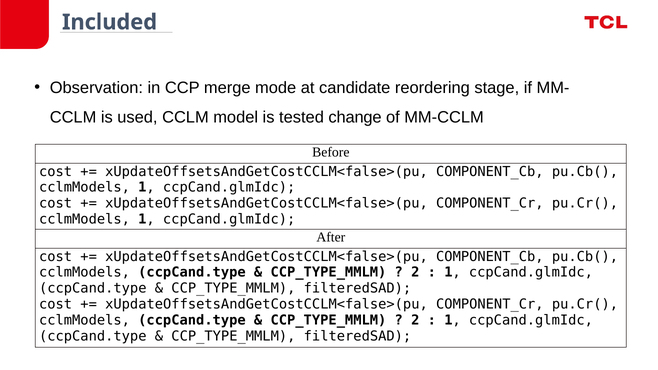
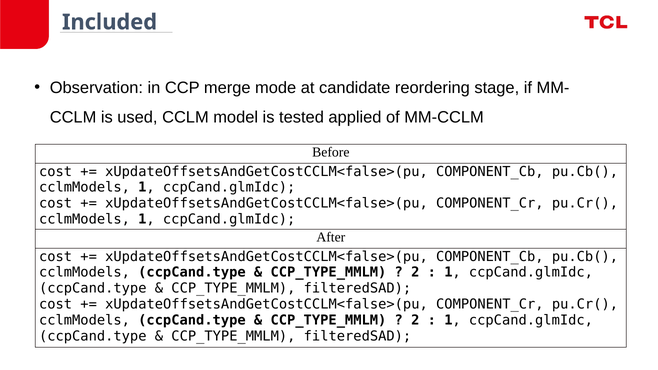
change: change -> applied (355, 117)
